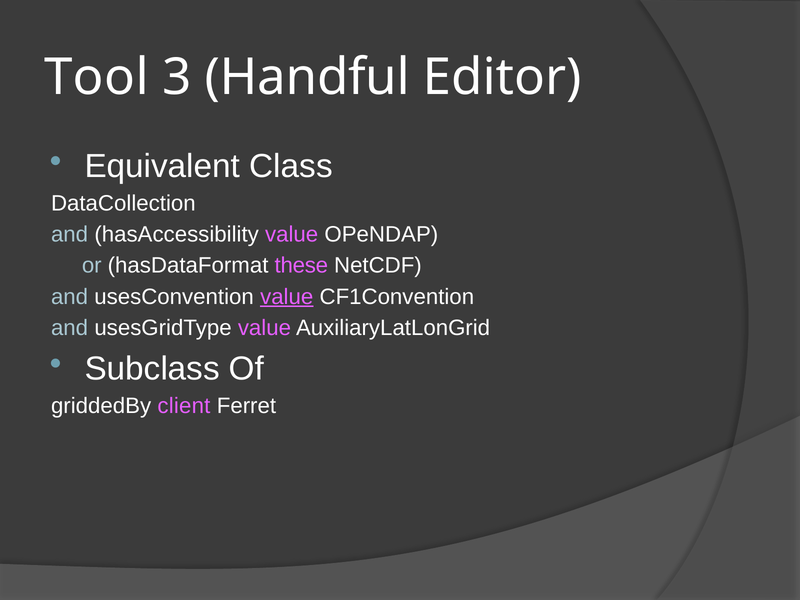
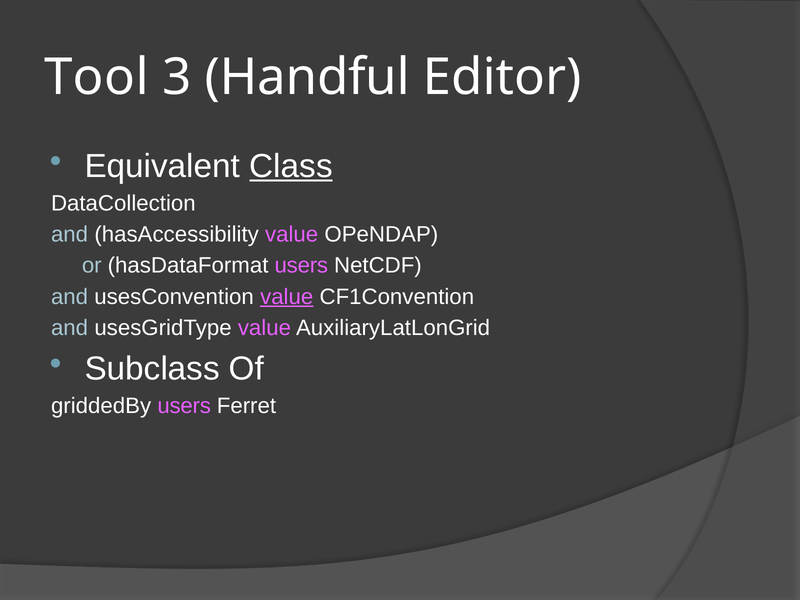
Class underline: none -> present (291, 166)
hasDataFormat these: these -> users (301, 266)
griddedBy client: client -> users (184, 406)
